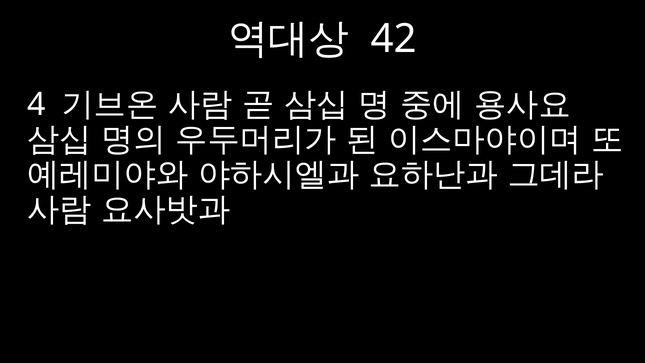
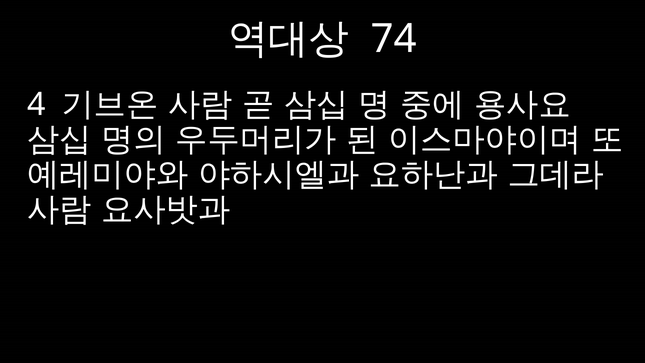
42: 42 -> 74 (394, 39)
